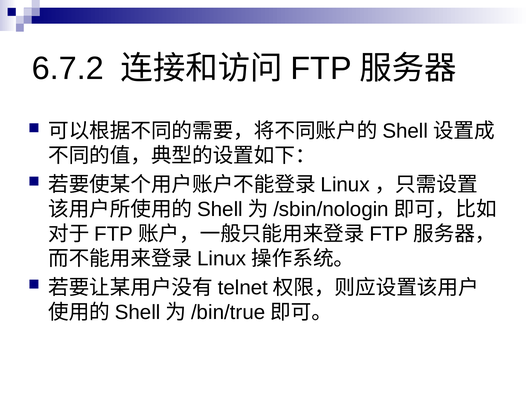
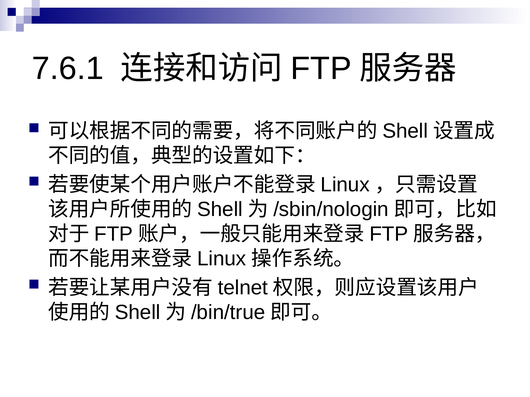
6.7.2: 6.7.2 -> 7.6.1 (68, 69)
